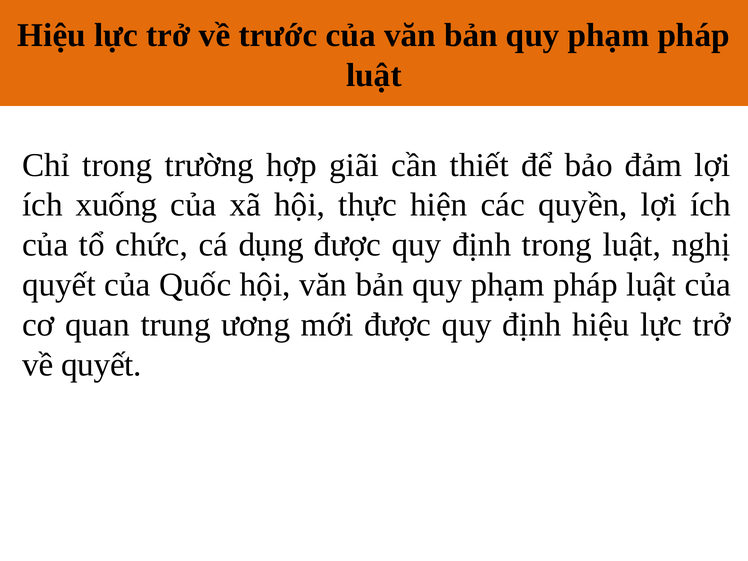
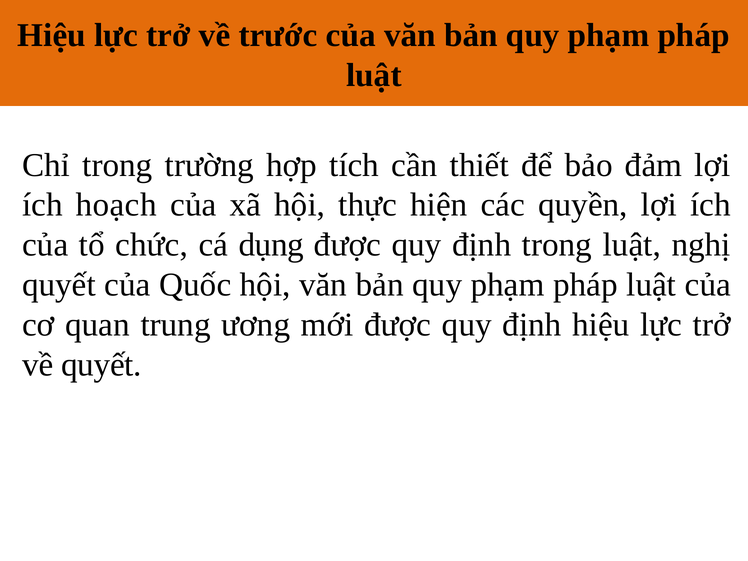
giãi: giãi -> tích (354, 165)
xuống: xuống -> hoạch (116, 205)
